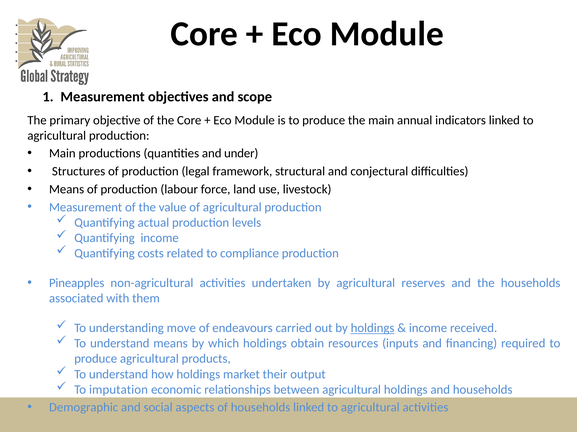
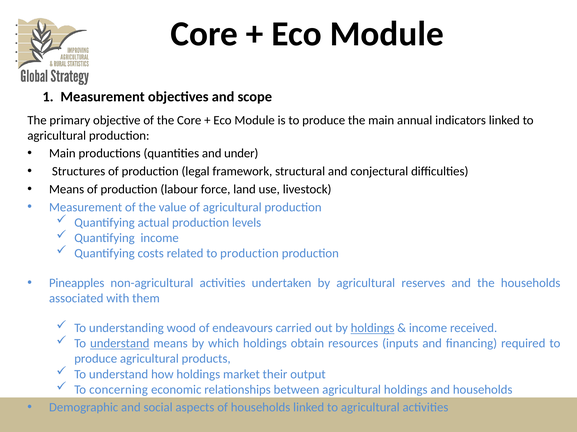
to compliance: compliance -> production (249, 254)
move: move -> wood (181, 329)
understand underline: none -> present (120, 344)
imputation: imputation -> concerning (119, 390)
